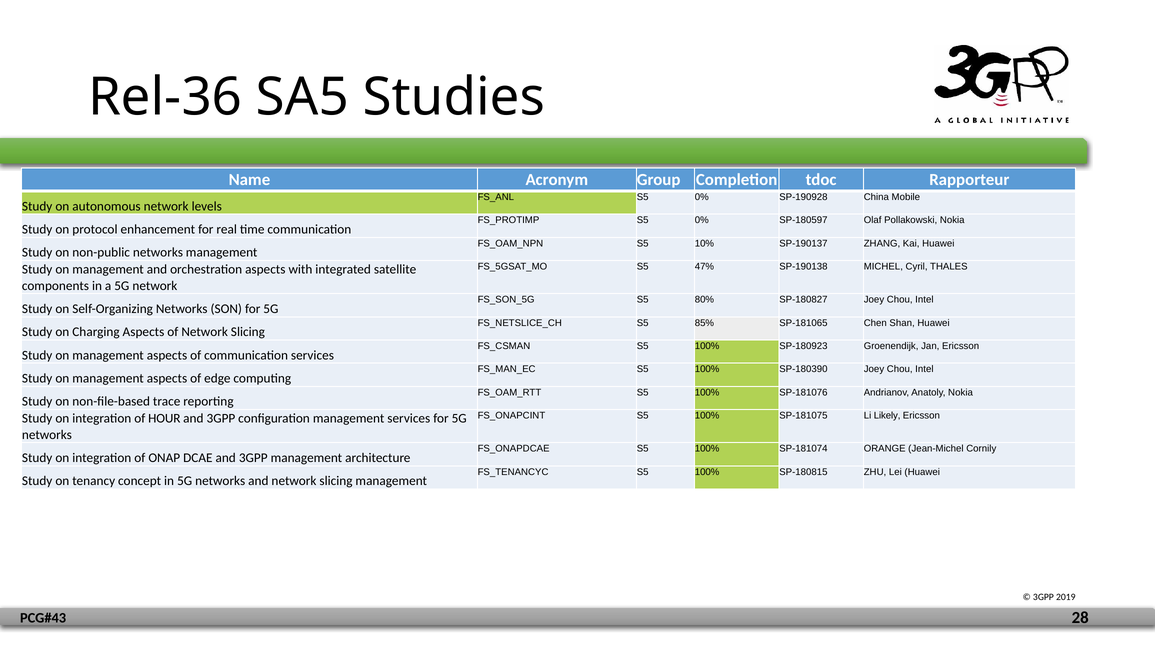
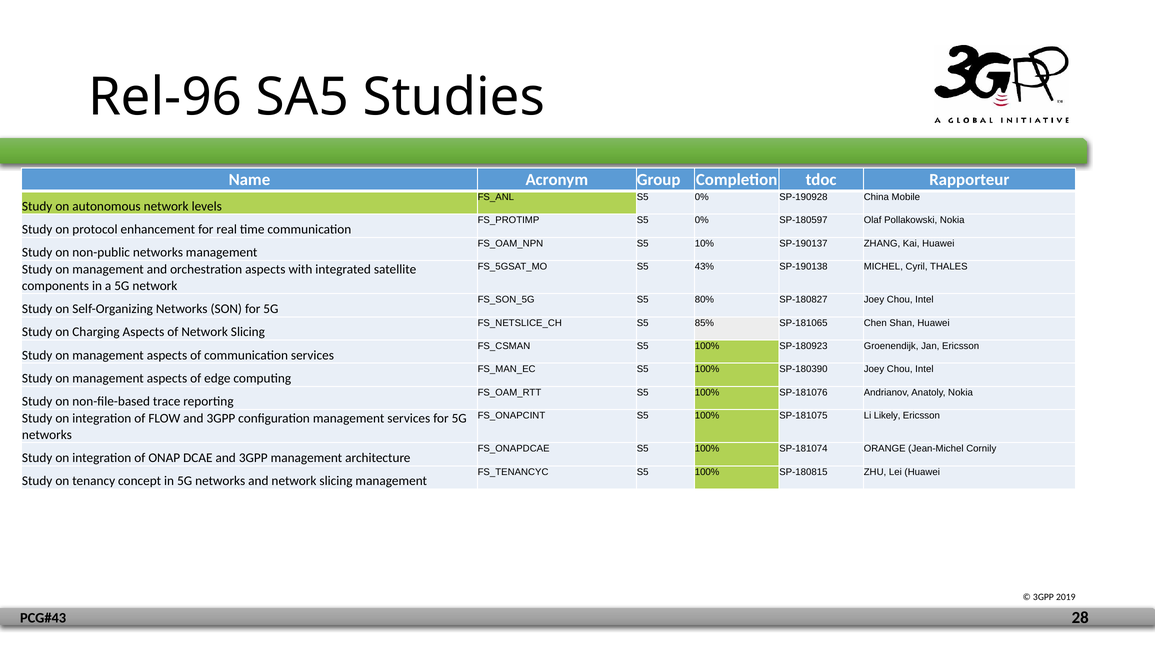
Rel-36: Rel-36 -> Rel-96 (165, 97)
47%: 47% -> 43% (704, 266)
HOUR: HOUR -> FLOW (164, 418)
